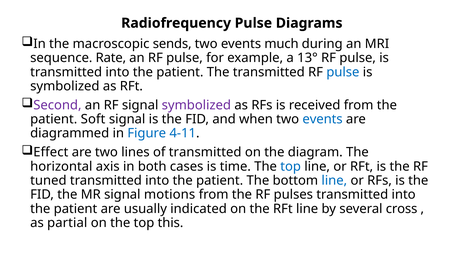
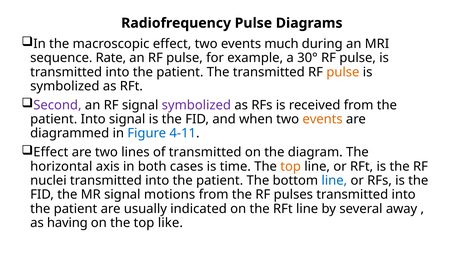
macroscopic sends: sends -> effect (172, 44)
13°: 13° -> 30° (307, 58)
pulse colour: blue -> orange (343, 72)
patient Soft: Soft -> Into (93, 119)
events colour: blue -> orange (323, 119)
top colour: blue -> orange (291, 166)
tuned: tuned -> nuclei (48, 181)
cross: cross -> away (402, 209)
partial: partial -> having (67, 223)
this: this -> like (170, 223)
